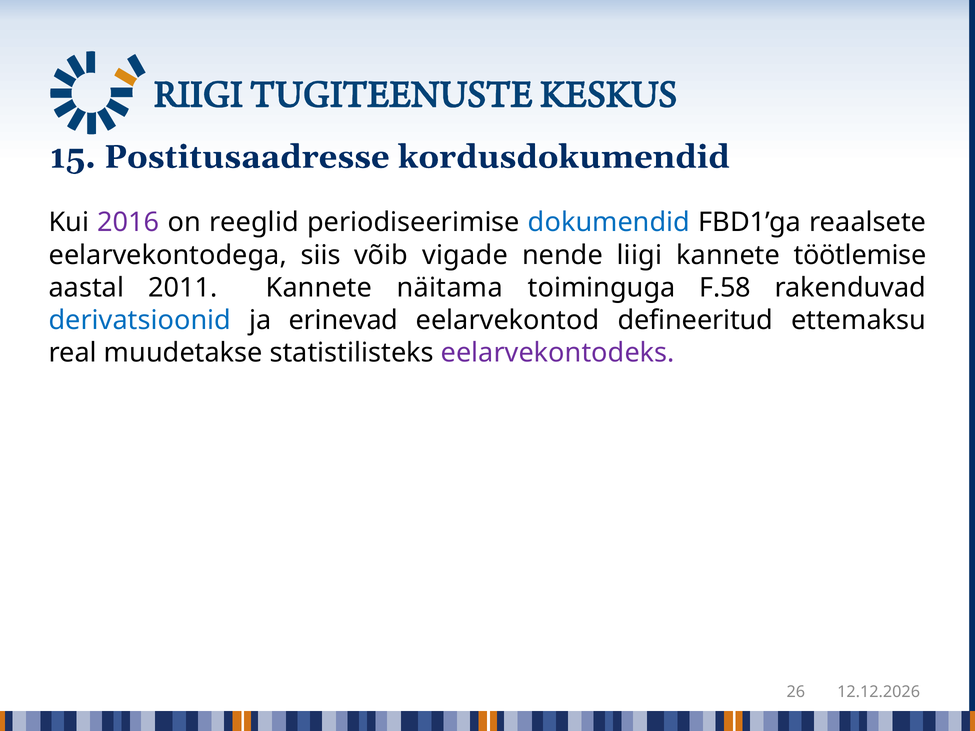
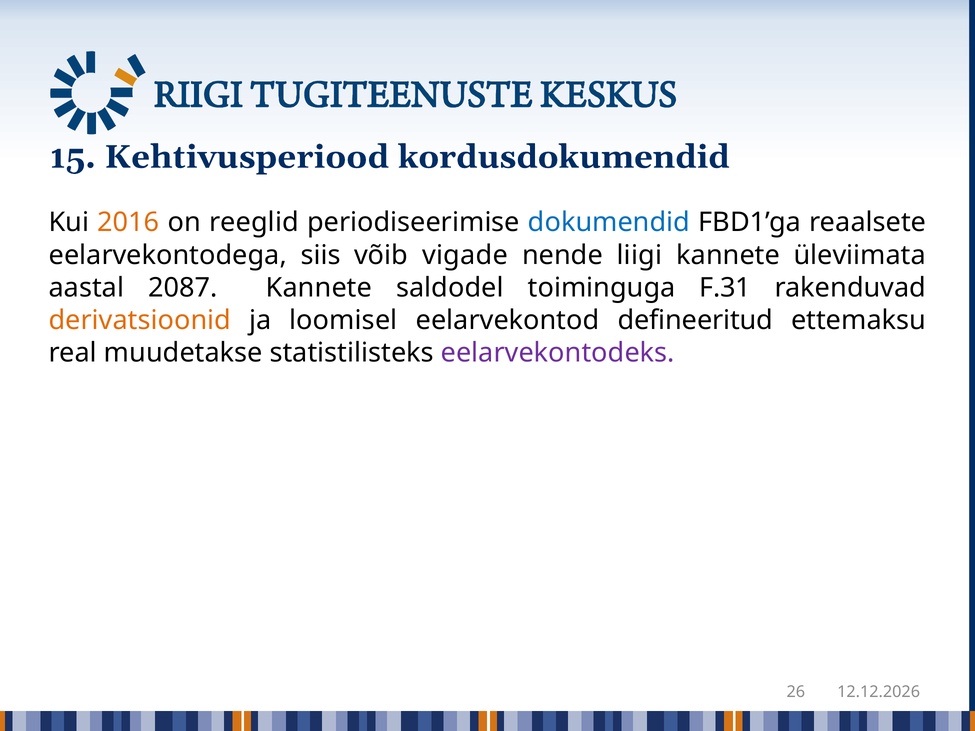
Postitusaadresse: Postitusaadresse -> Kehtivusperiood (247, 157)
2016 colour: purple -> orange (128, 223)
töötlemise: töötlemise -> üleviimata (860, 255)
2011: 2011 -> 2087 (183, 288)
näitama: näitama -> saldodel (450, 288)
F.58: F.58 -> F.31 (725, 288)
derivatsioonid colour: blue -> orange (140, 320)
erinevad: erinevad -> loomisel (343, 320)
